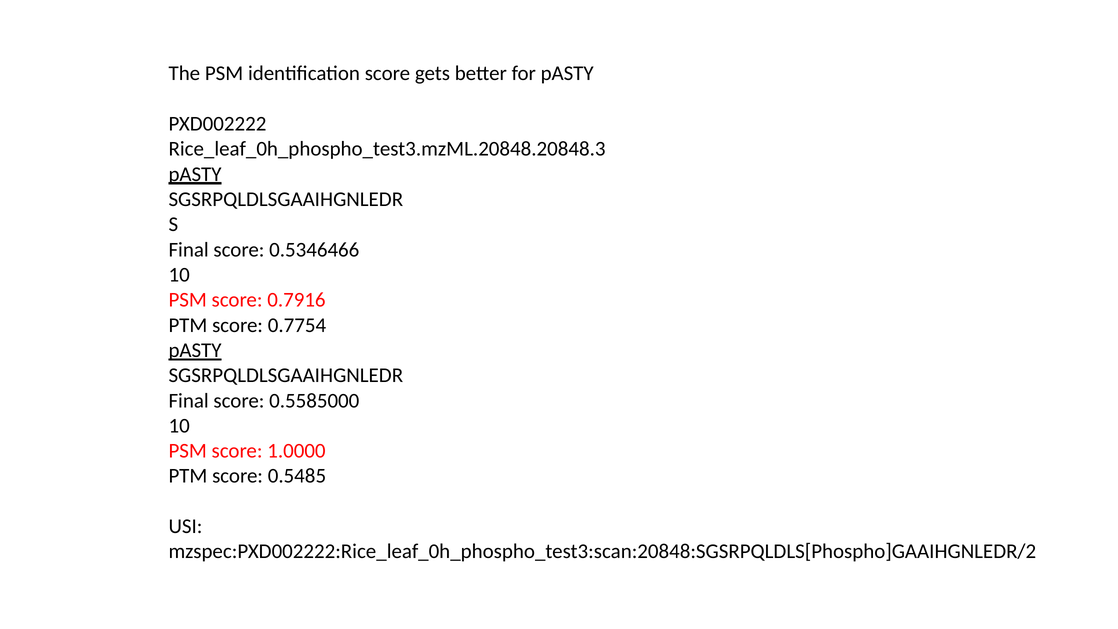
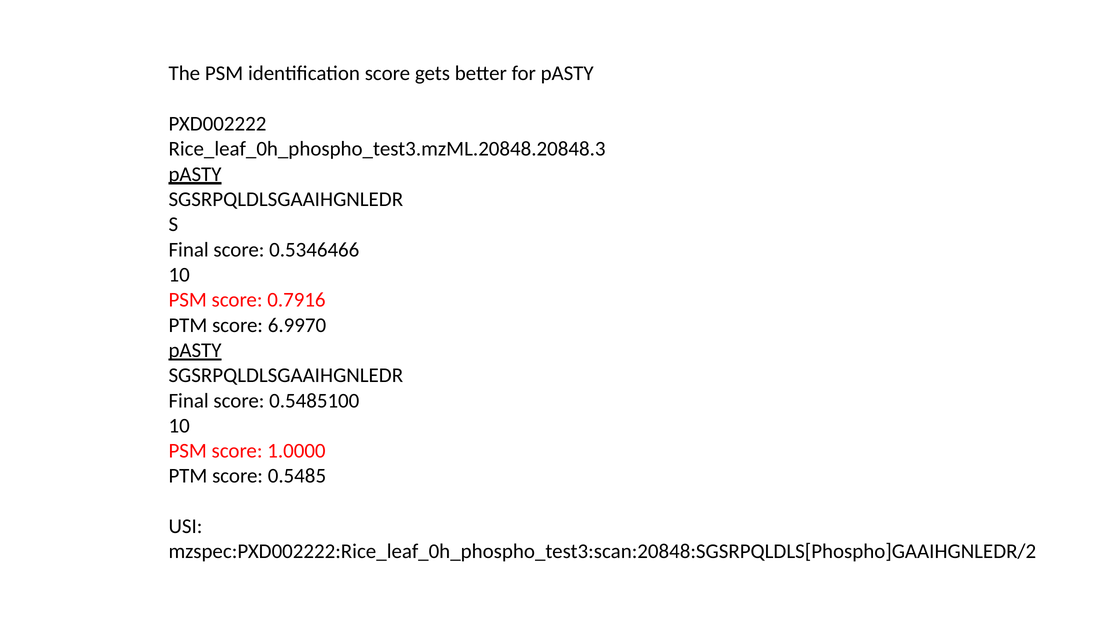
0.7754: 0.7754 -> 6.9970 (297, 325)
0.5585000: 0.5585000 -> 0.5485100 (314, 401)
